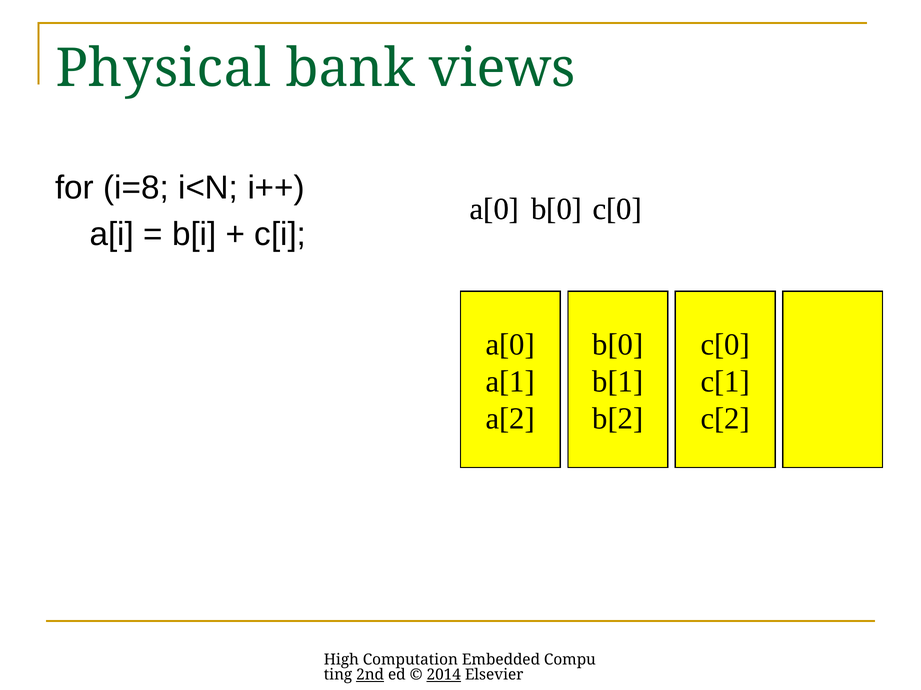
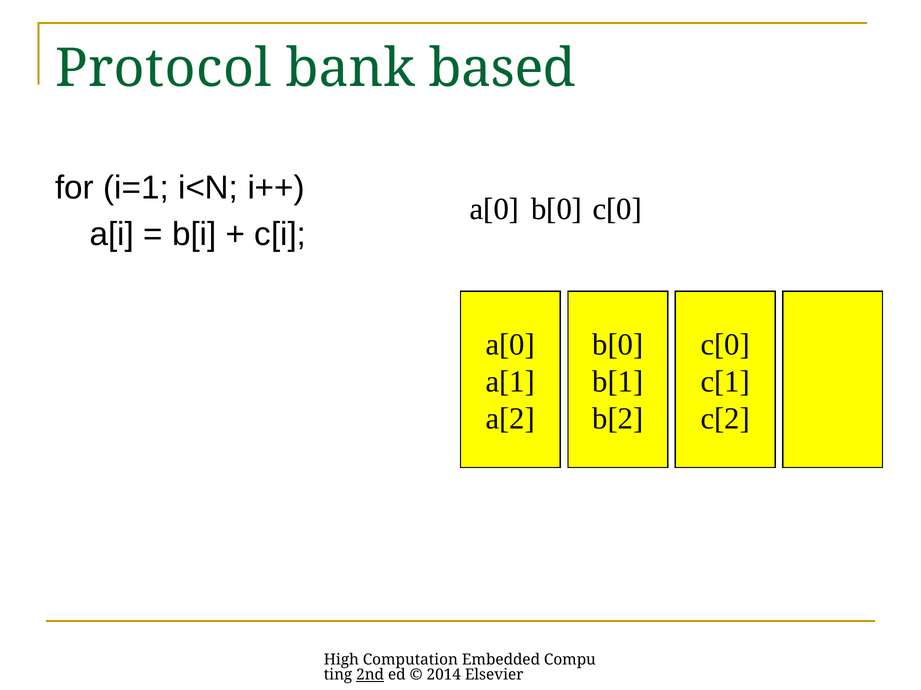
Physical: Physical -> Protocol (163, 69)
views: views -> based (502, 69)
i=8: i=8 -> i=1 (136, 188)
2014 underline: present -> none (444, 675)
